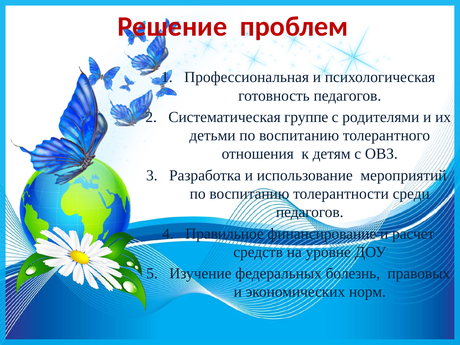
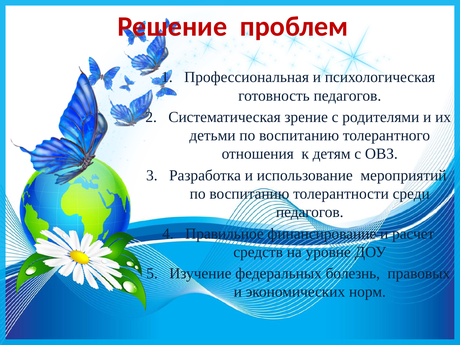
группе: группе -> зрение (306, 117)
